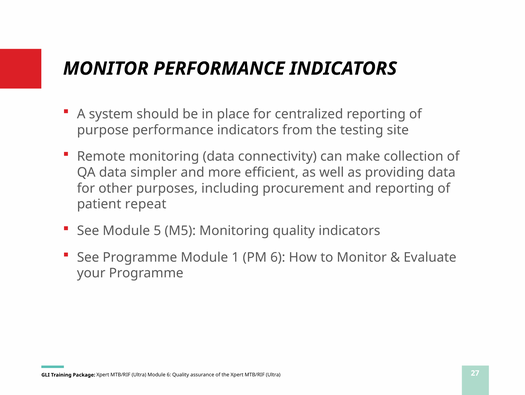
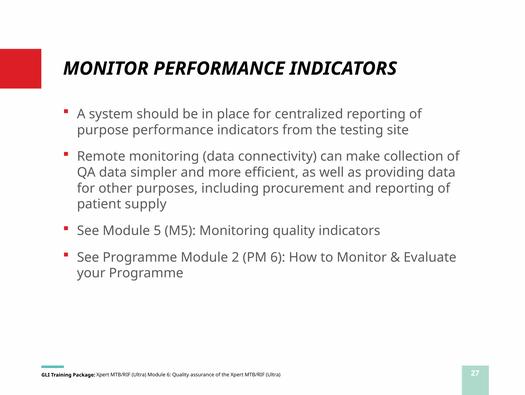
repeat: repeat -> supply (146, 204)
1: 1 -> 2 (235, 257)
